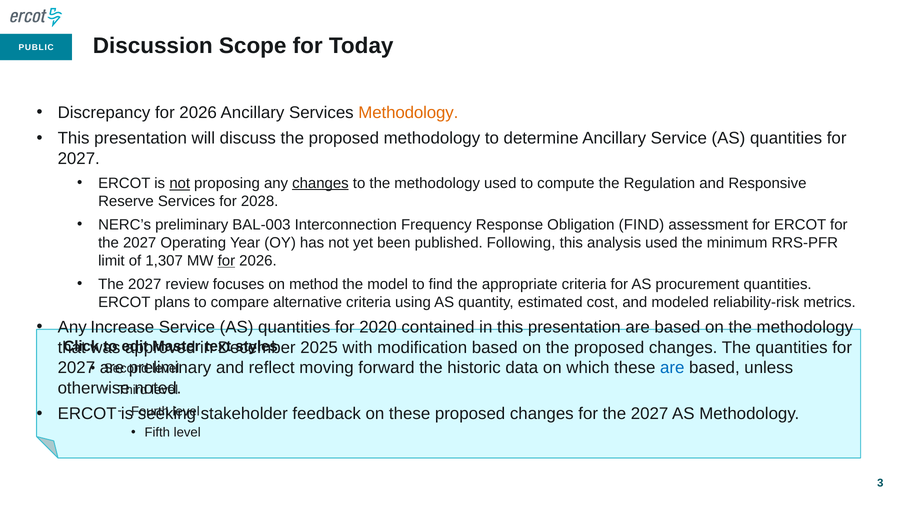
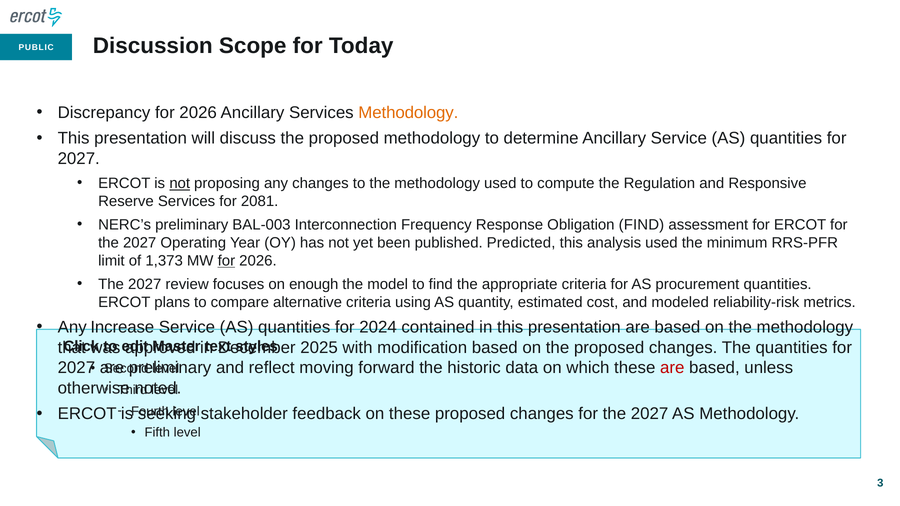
changes underline: present -> none (320, 183)
2028: 2028 -> 2081 (260, 201)
Following: Following -> Predicted (521, 243)
1,307: 1,307 -> 1,373 (164, 261)
method: method -> enough (314, 285)
2020: 2020 -> 2024 (378, 327)
are colour: blue -> red (672, 368)
